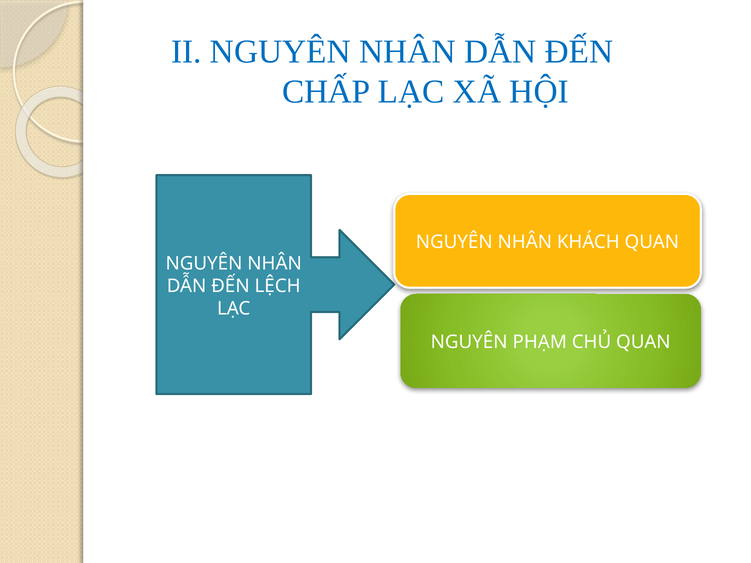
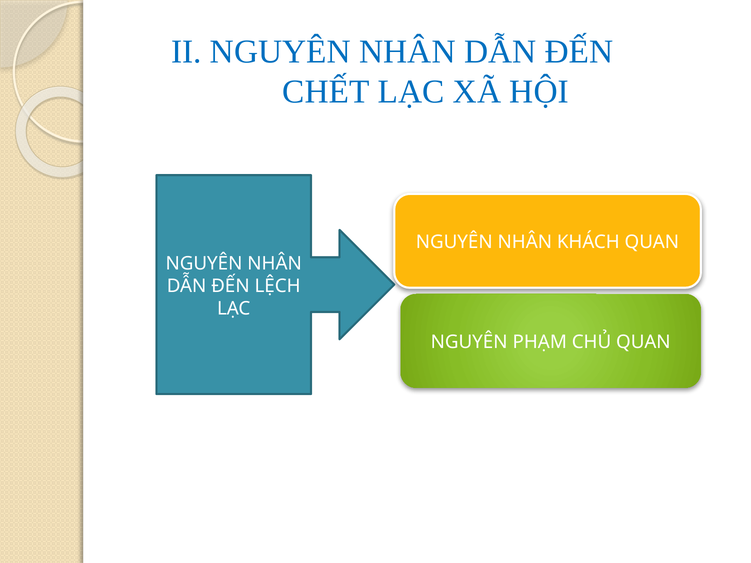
CHẤP: CHẤP -> CHẾT (326, 92)
